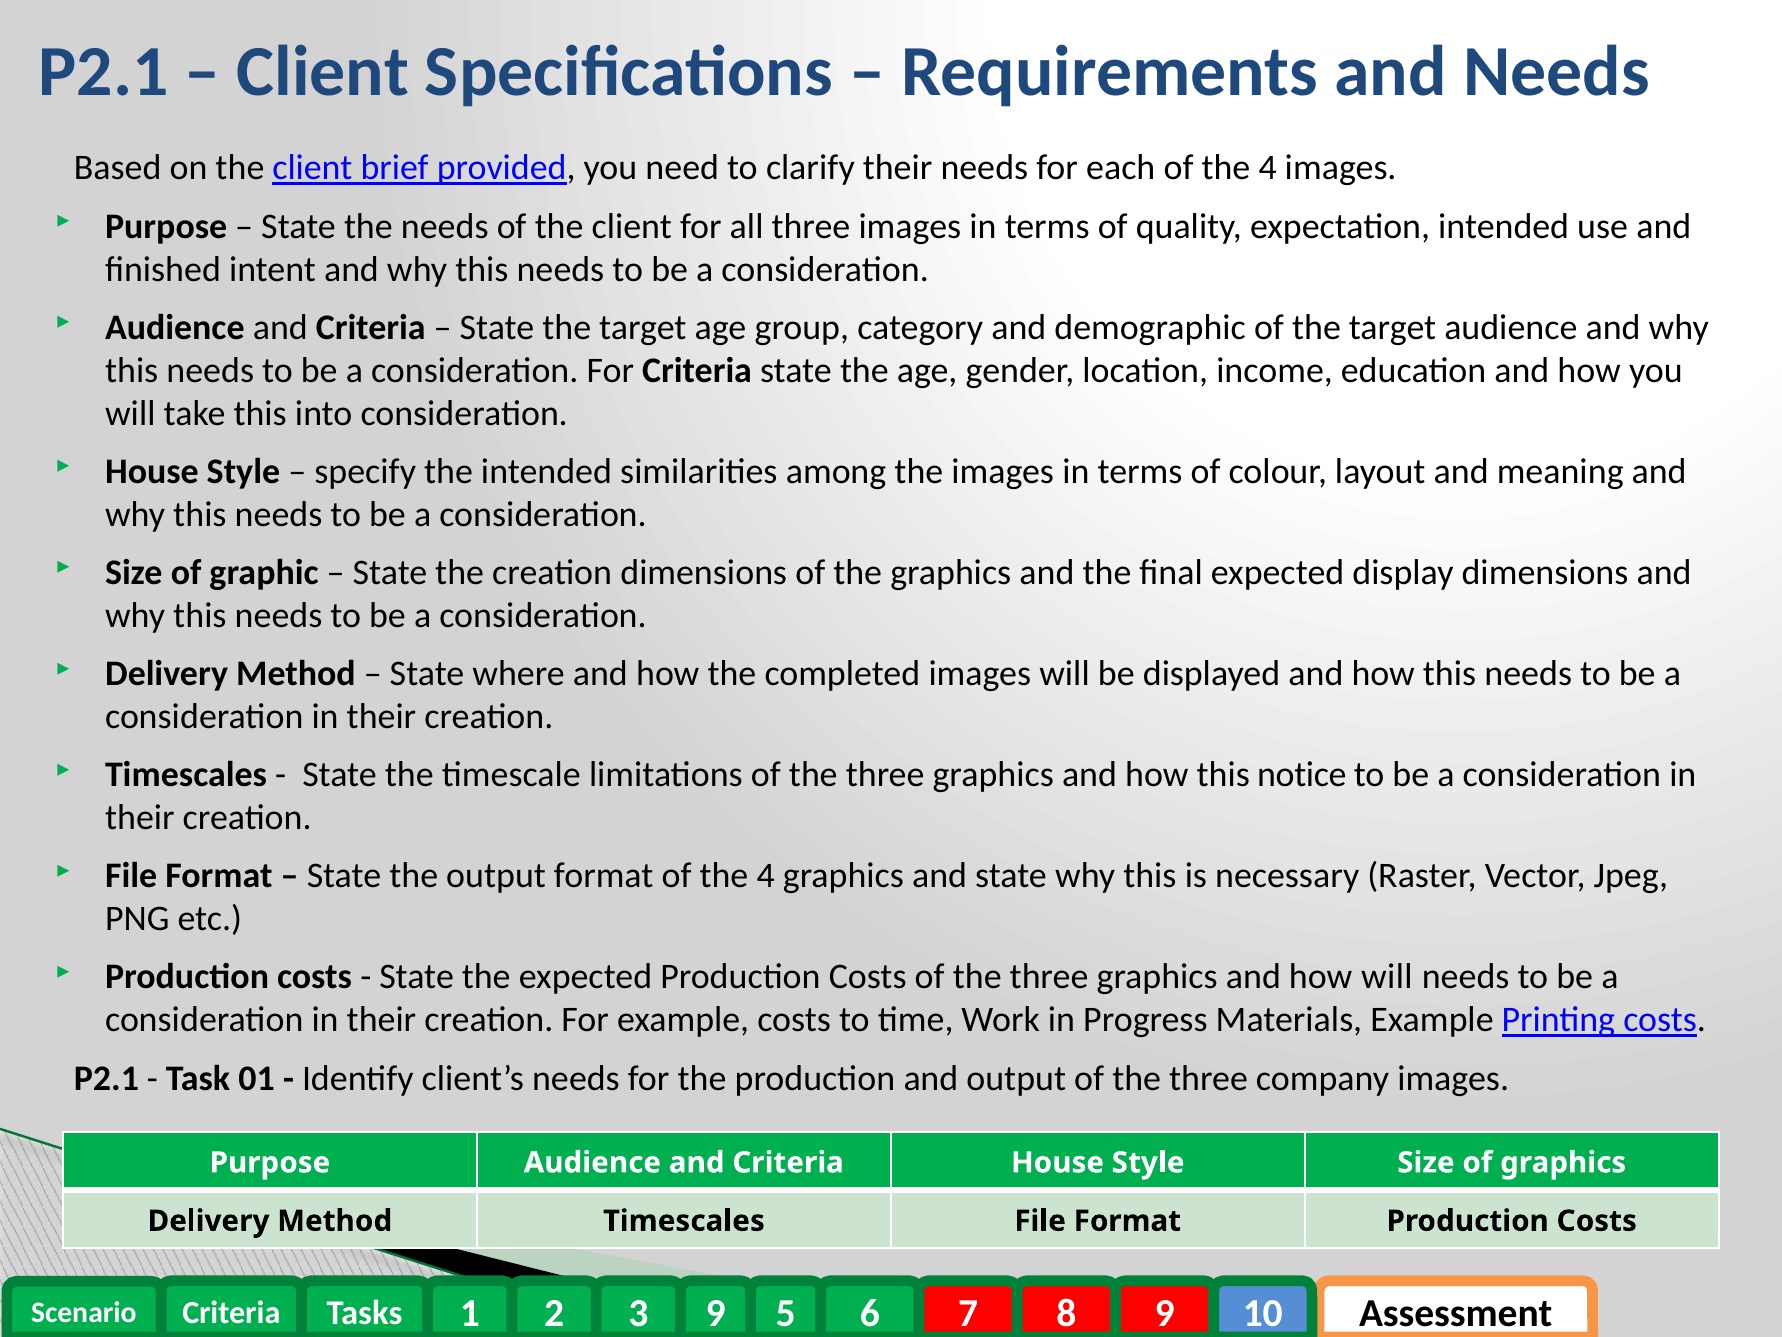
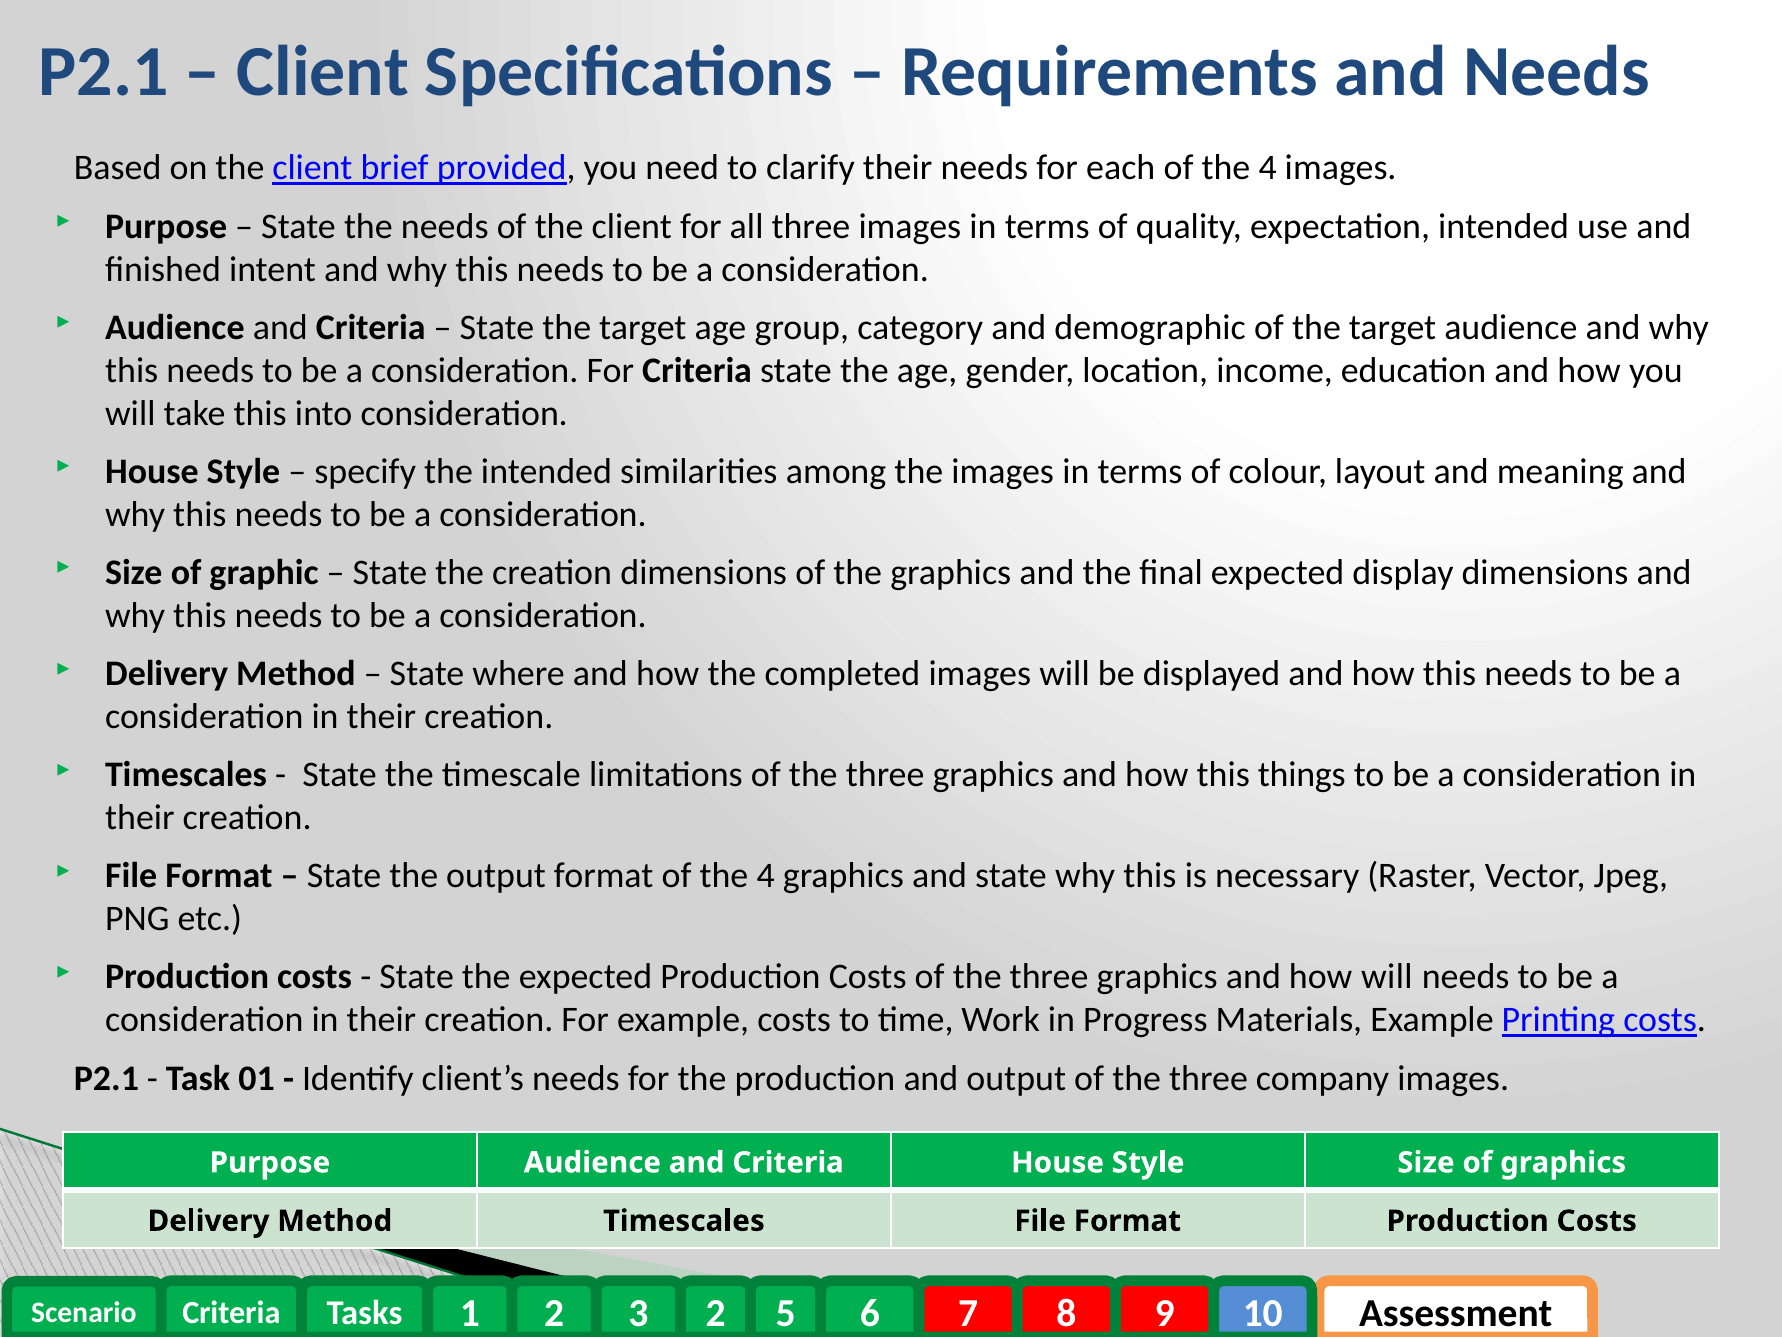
notice: notice -> things (1302, 775)
9: 9 -> 2 (716, 1312)
